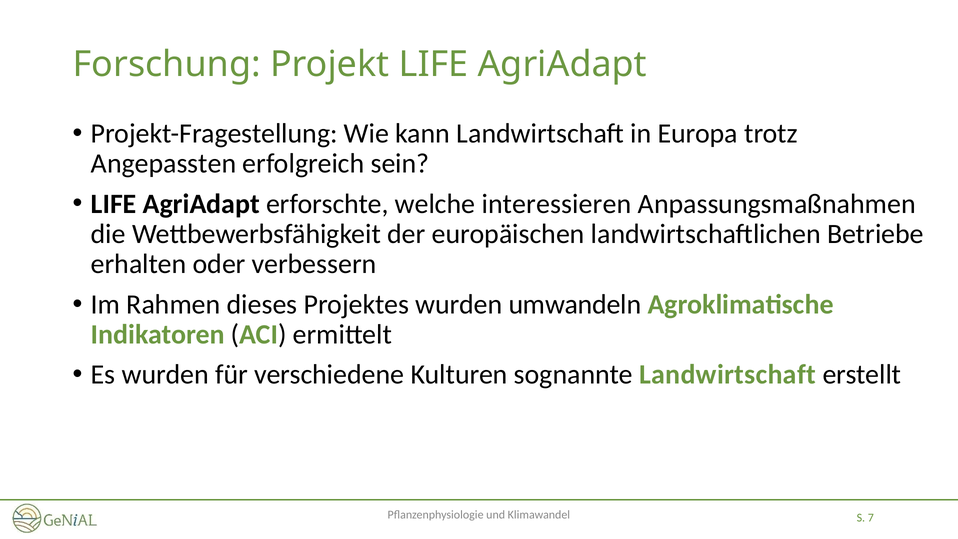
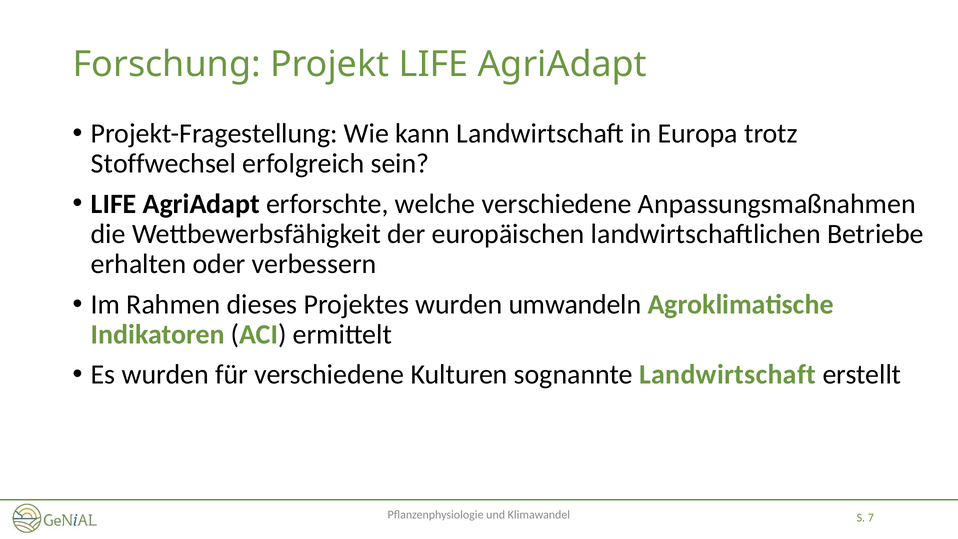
Angepassten: Angepassten -> Stoffwechsel (164, 164)
welche interessieren: interessieren -> verschiedene (557, 204)
